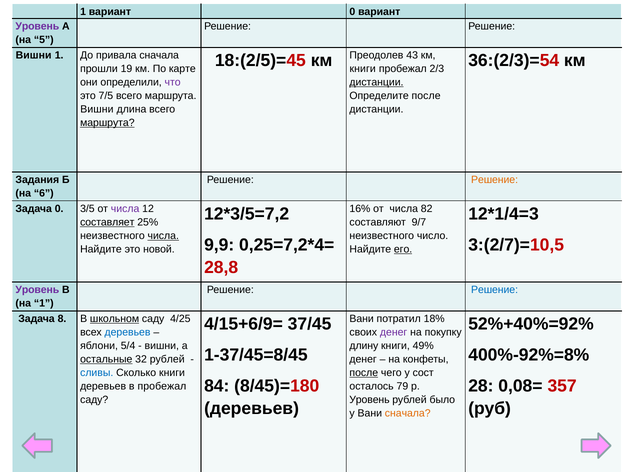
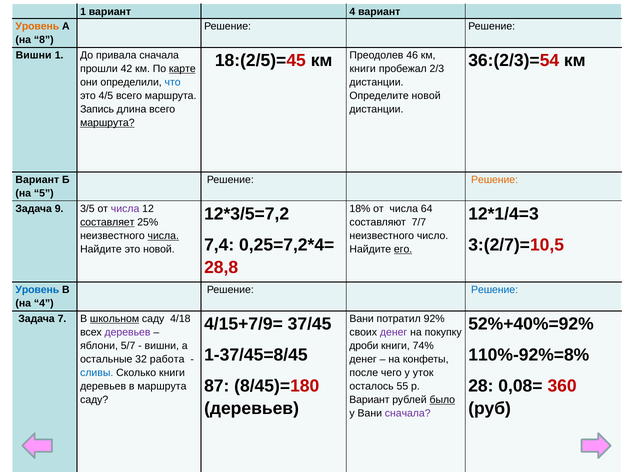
вариант 0: 0 -> 4 (352, 12)
Уровень colour: purple -> orange (37, 26)
5: 5 -> 8 (44, 40)
43: 43 -> 46 (412, 55)
19: 19 -> 42 (126, 69)
карте underline: none -> present (182, 69)
что colour: purple -> blue (173, 82)
дистанции underline: present -> none (376, 82)
7/5: 7/5 -> 4/5 (106, 96)
Определите после: после -> новой (426, 96)
Вишни: Вишни -> Запись (97, 109)
Задания: Задания -> Вариант (37, 180)
6: 6 -> 5 (44, 193)
Задача 0: 0 -> 9 (59, 209)
16%: 16% -> 18% (360, 209)
82: 82 -> 64 (427, 209)
9/7: 9/7 -> 7/7 (419, 222)
9,9: 9,9 -> 7,4 (219, 245)
Уровень colour: purple -> blue (37, 290)
на 1: 1 -> 4 (44, 303)
8: 8 -> 7 (62, 319)
4/25: 4/25 -> 4/18 (180, 319)
18%: 18% -> 92% (434, 319)
4/15+6/9=: 4/15+6/9= -> 4/15+7/9= (243, 324)
деревьев colour: blue -> purple (128, 332)
5/4: 5/4 -> 5/7 (128, 346)
длину: длину -> дроби (364, 346)
49%: 49% -> 74% (423, 346)
400%-92%=8%: 400%-92%=8% -> 110%-92%=8% (529, 355)
остальные underline: present -> none (106, 359)
32 рублей: рублей -> работа (167, 359)
после underline: present -> none (364, 373)
сост: сост -> уток (423, 373)
84: 84 -> 87 (217, 386)
357: 357 -> 360 (562, 386)
в пробежал: пробежал -> маршрута (162, 386)
79: 79 -> 55 (402, 386)
Уровень: Уровень -> Вариант (369, 400)
было underline: none -> present (442, 400)
сначала colour: orange -> purple (408, 413)
